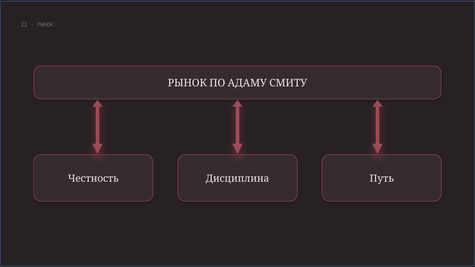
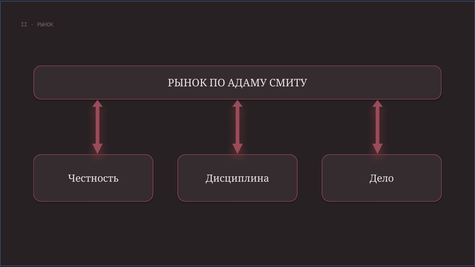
Путь: Путь -> Дело (382, 179)
